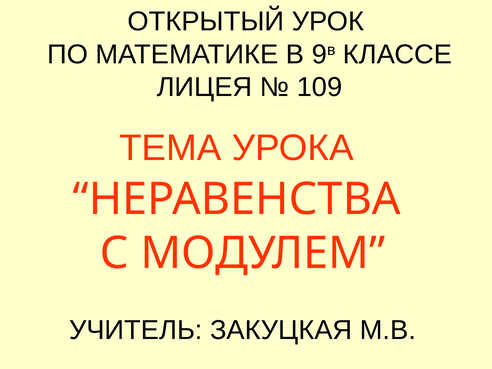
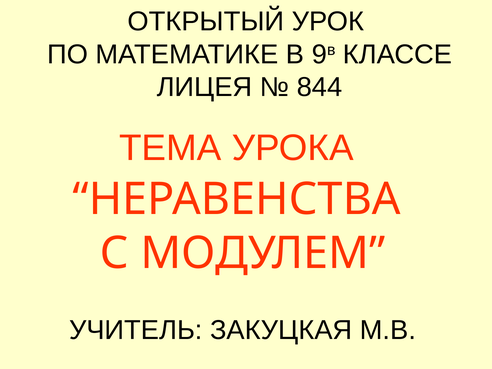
109: 109 -> 844 (320, 87)
